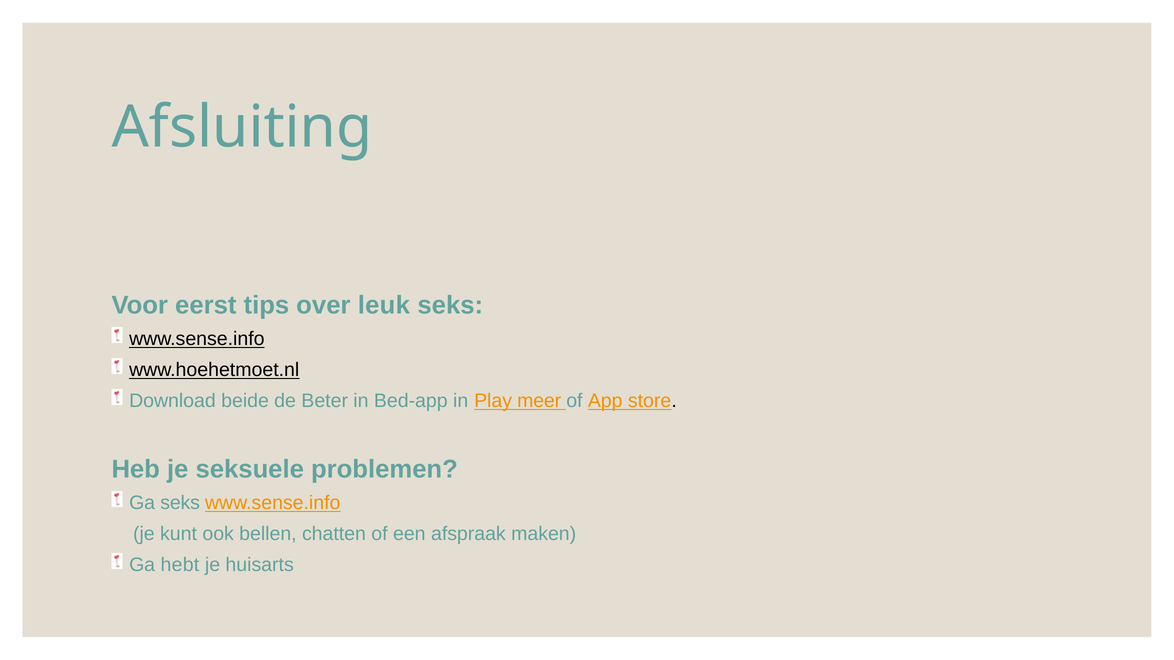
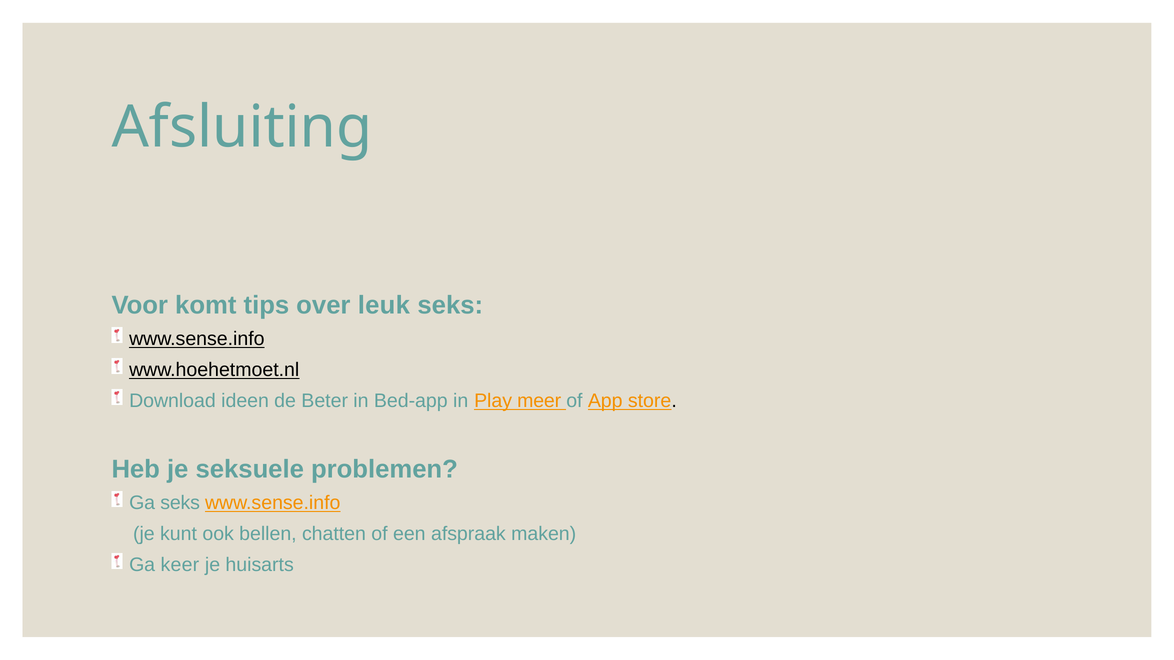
eerst: eerst -> komt (206, 306)
beide: beide -> ideen (245, 401)
hebt: hebt -> keer (180, 565)
